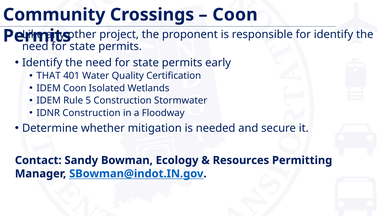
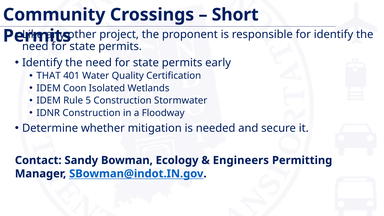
Coon: Coon -> Short (235, 15)
Resources: Resources -> Engineers (241, 160)
